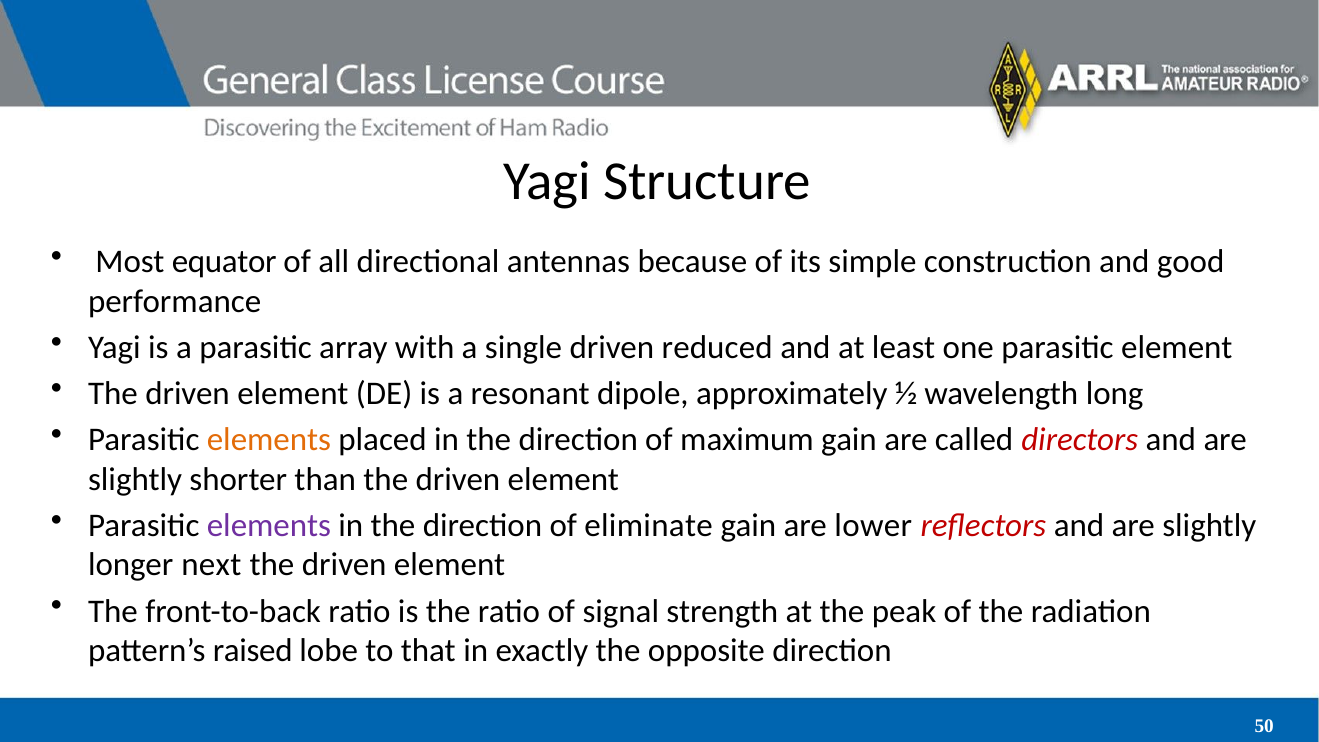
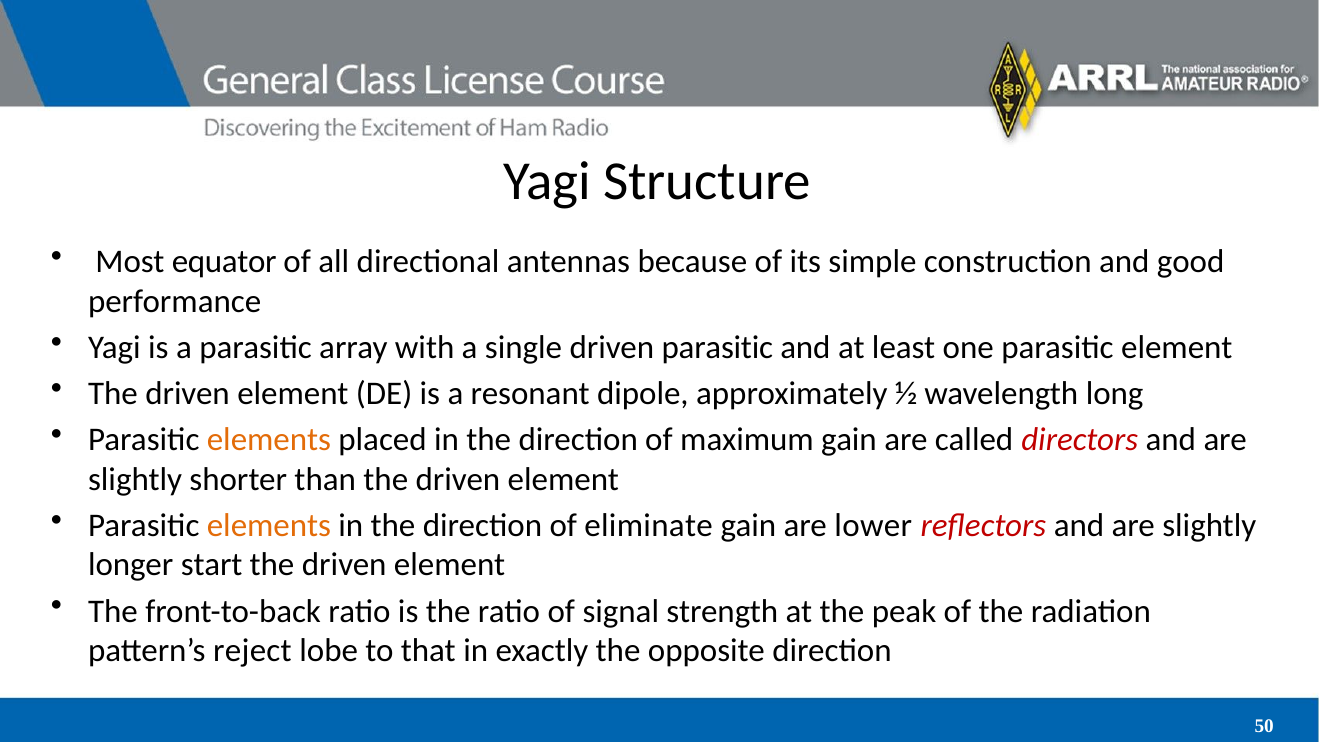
driven reduced: reduced -> parasitic (717, 347)
elements colour: purple -> orange (269, 525)
next: next -> start (212, 565)
raised: raised -> reject (252, 651)
